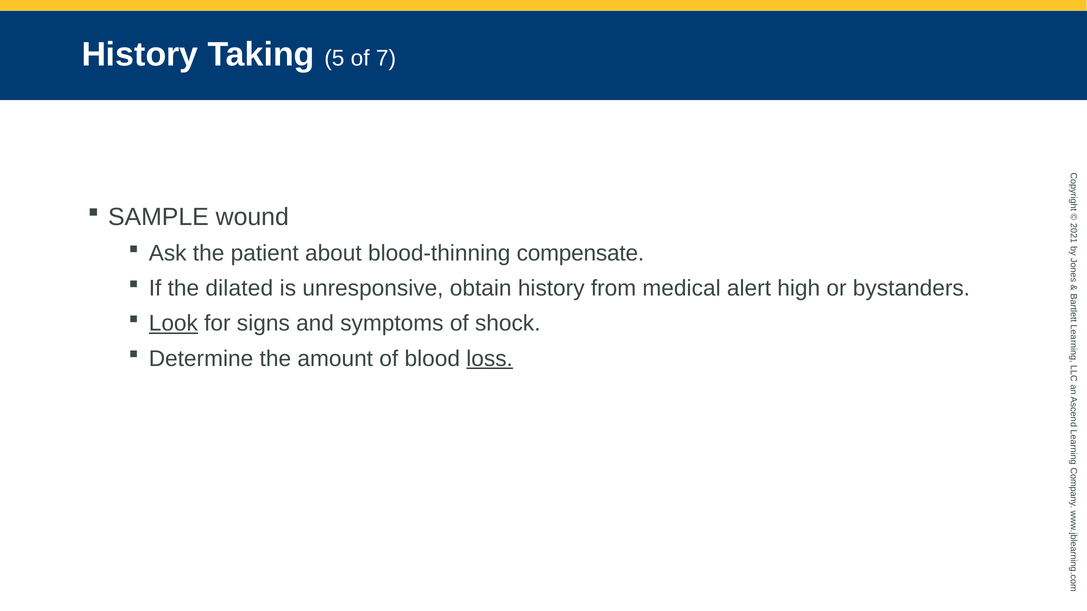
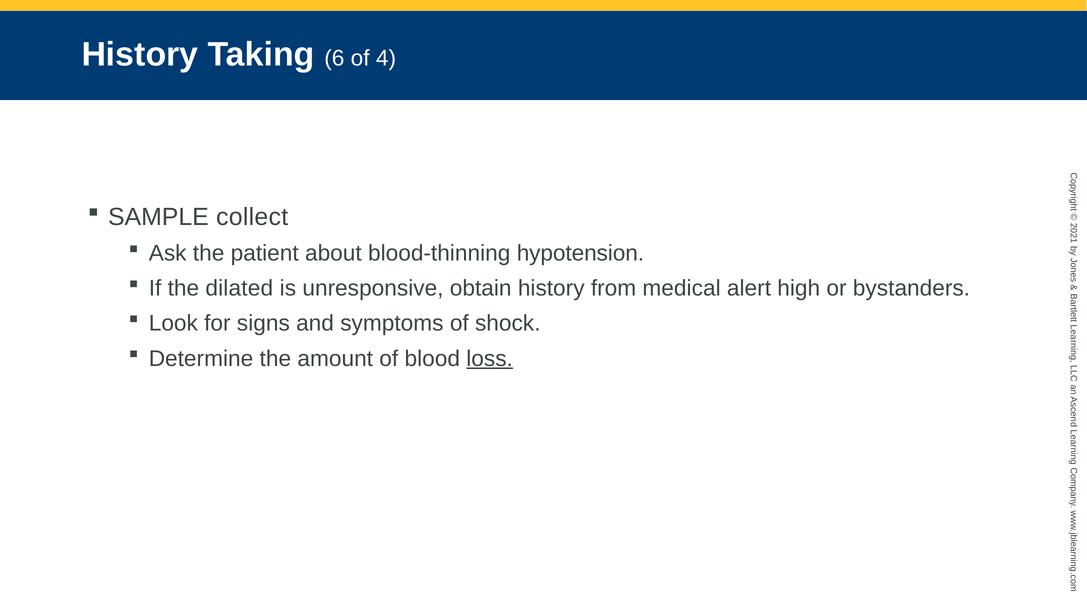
5: 5 -> 6 (334, 58)
7: 7 -> 4 (386, 58)
wound: wound -> collect (252, 217)
compensate: compensate -> hypotension (580, 254)
Look underline: present -> none (173, 324)
